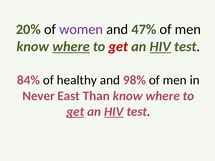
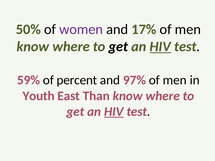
20%: 20% -> 50% (28, 29)
47%: 47% -> 17% (144, 29)
where underline: present -> none (71, 47)
get colour: red -> black (118, 47)
84%: 84% -> 59% (29, 80)
healthy: healthy -> percent (77, 80)
98%: 98% -> 97% (134, 80)
Never: Never -> Youth (39, 96)
get underline: present -> none (75, 112)
